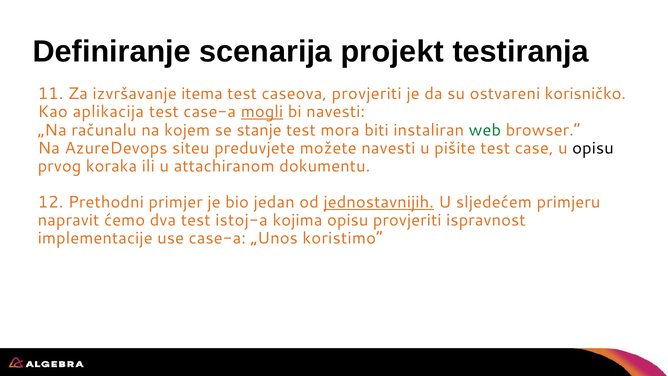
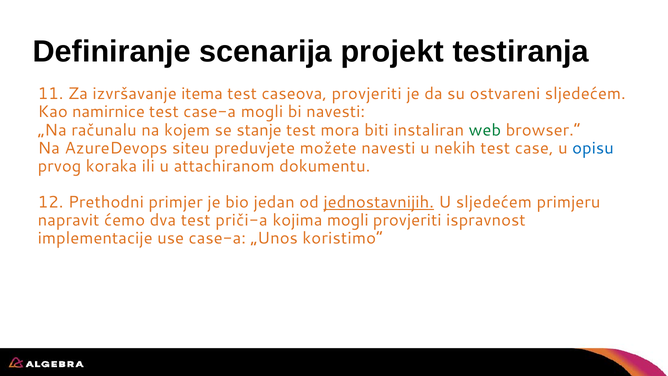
ostvareni korisničko: korisničko -> sljedećem (585, 94)
aplikacija: aplikacija -> namirnice (108, 112)
mogli underline: present -> none (262, 112)
pišite: pišite -> nekih (455, 148)
opisu colour: black -> blue (593, 148)
istoj-a: istoj-a -> priči-a (241, 220)
kojima opisu: opisu -> mogli (348, 220)
